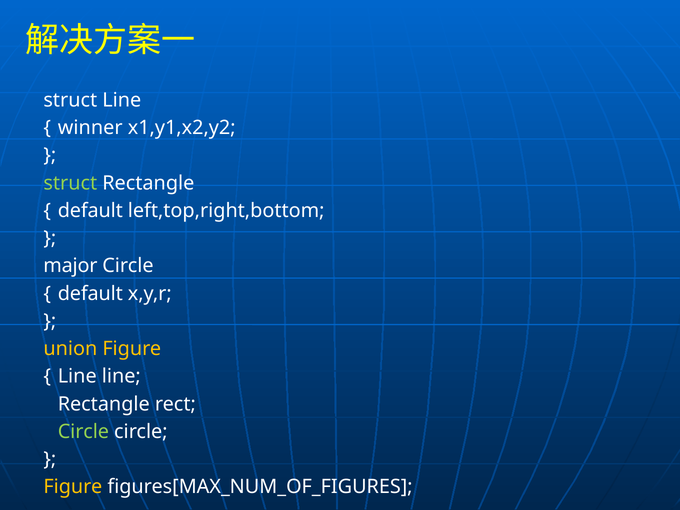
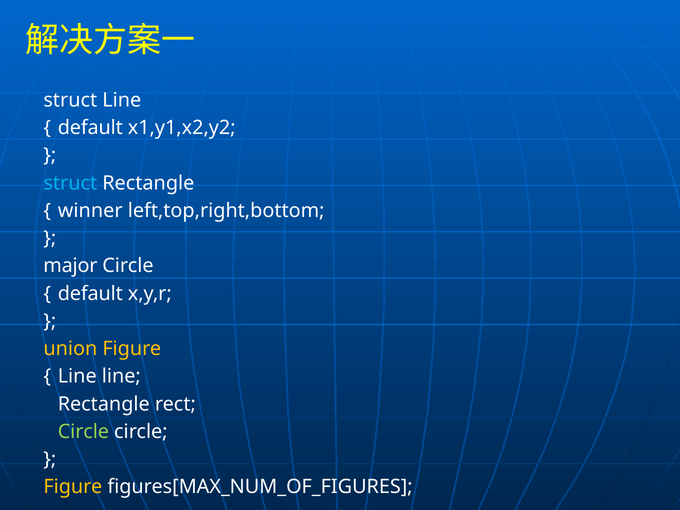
winner: winner -> default (90, 128)
struct colour: light green -> light blue (70, 183)
default: default -> winner (90, 211)
